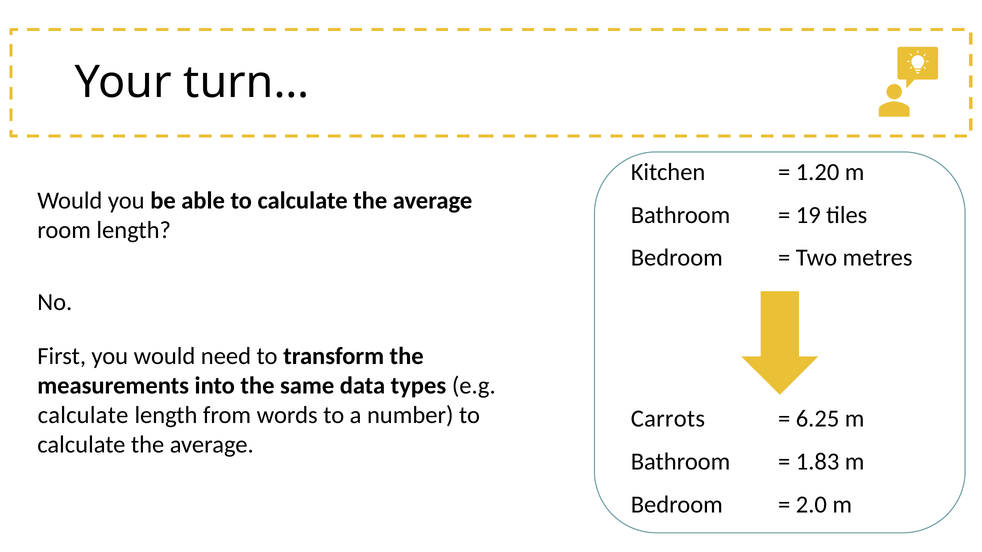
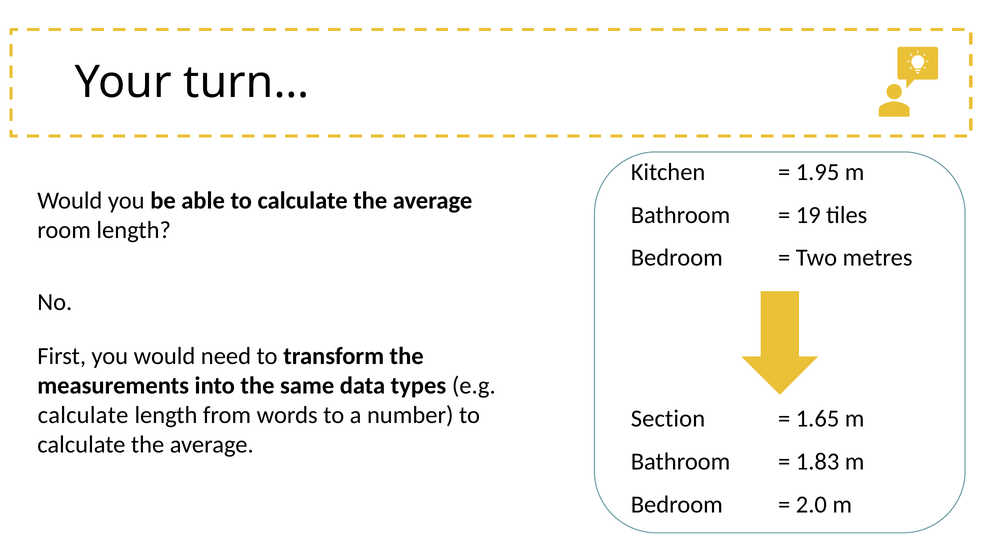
1.20: 1.20 -> 1.95 (818, 172)
Carrots: Carrots -> Section (668, 419)
6.25: 6.25 -> 1.65 (818, 419)
